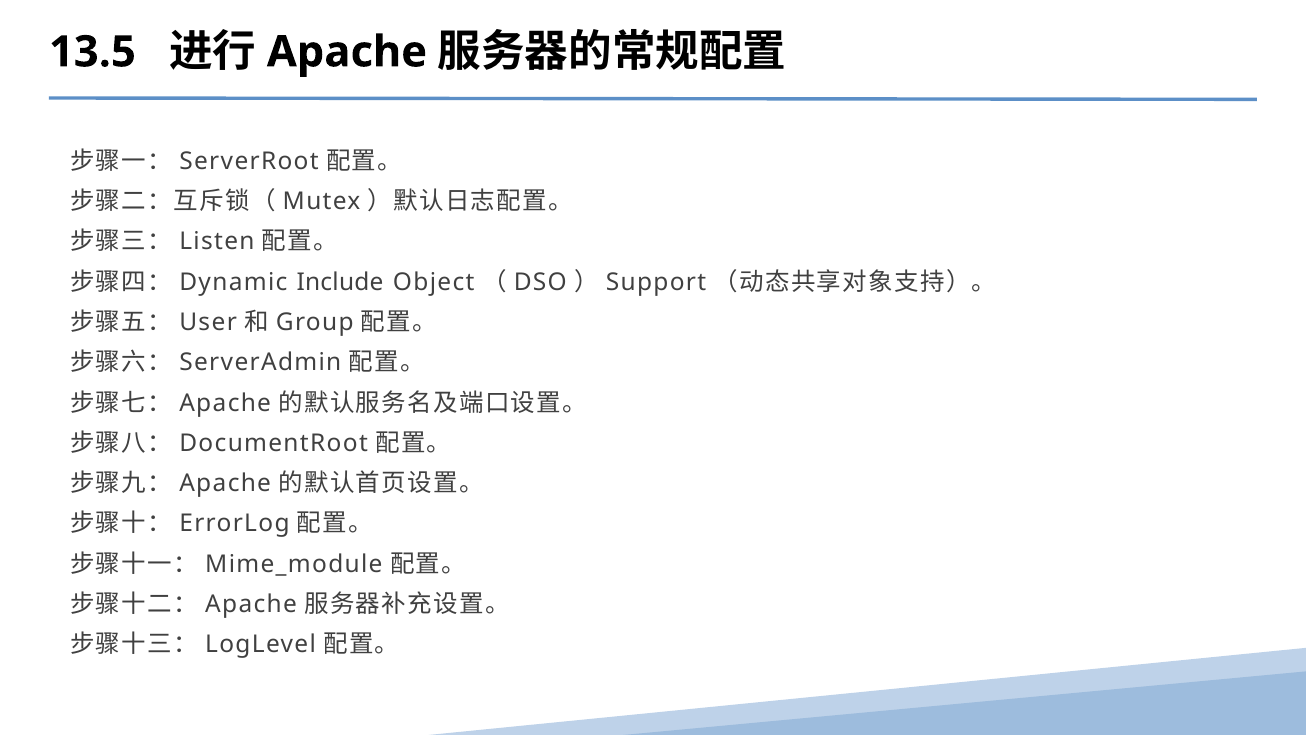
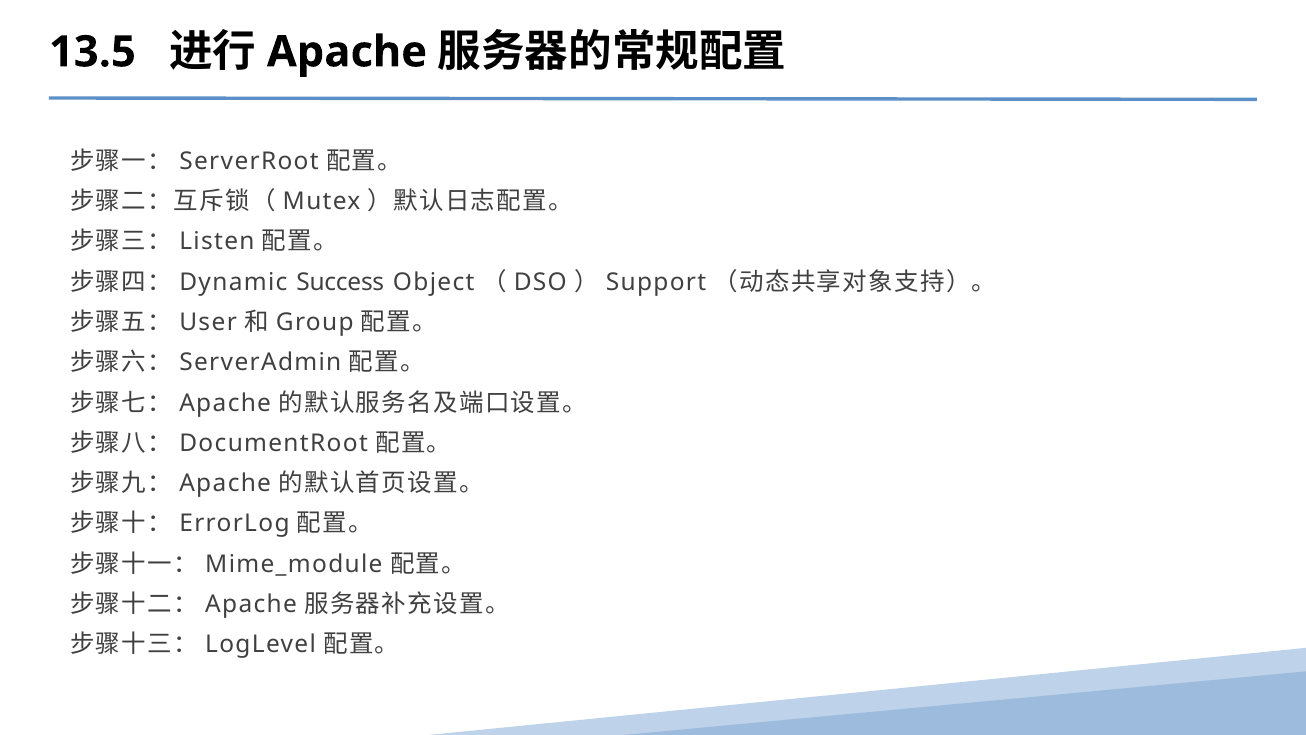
Include: Include -> Success (340, 282)
